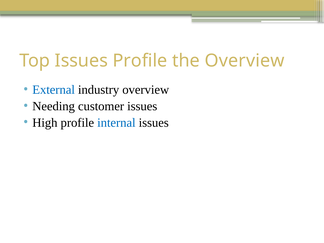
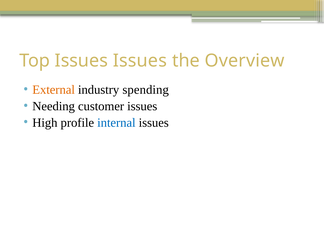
Issues Profile: Profile -> Issues (140, 61)
External colour: blue -> orange (54, 90)
industry overview: overview -> spending (146, 90)
